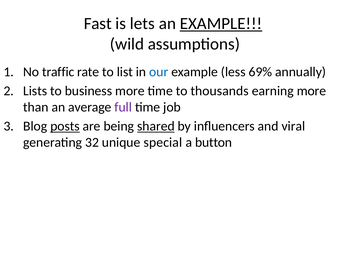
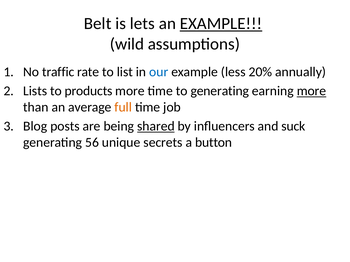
Fast: Fast -> Belt (98, 24)
69%: 69% -> 20% (260, 72)
business: business -> products (89, 91)
to thousands: thousands -> generating (220, 91)
more underline: none -> present (311, 91)
full colour: purple -> orange (123, 107)
posts underline: present -> none (65, 126)
viral: viral -> suck (293, 126)
32: 32 -> 56 (92, 143)
special: special -> secrets (163, 143)
